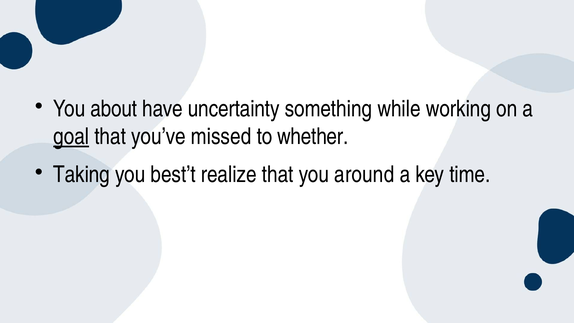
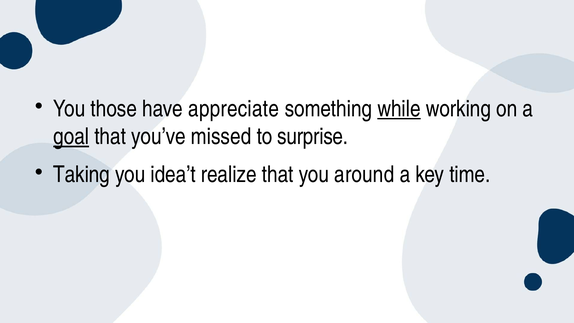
about: about -> those (114, 109)
uncertainty: uncertainty -> appreciate (234, 109)
while underline: none -> present (399, 109)
whether: whether -> surprise (313, 137)
best’t: best’t -> idea’t (173, 175)
